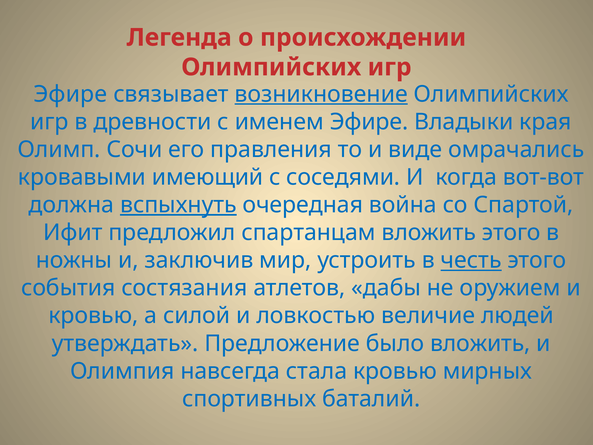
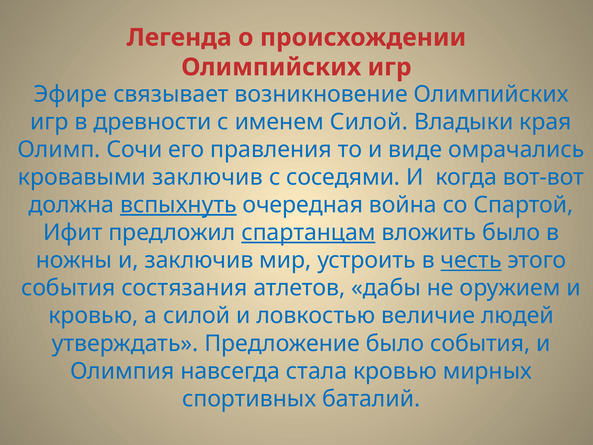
возникновение underline: present -> none (321, 94)
именем Эфире: Эфире -> Силой (369, 122)
кровавыми имеющий: имеющий -> заключив (207, 177)
спартанцам underline: none -> present (308, 232)
вложить этого: этого -> было (511, 232)
было вложить: вложить -> события (480, 343)
